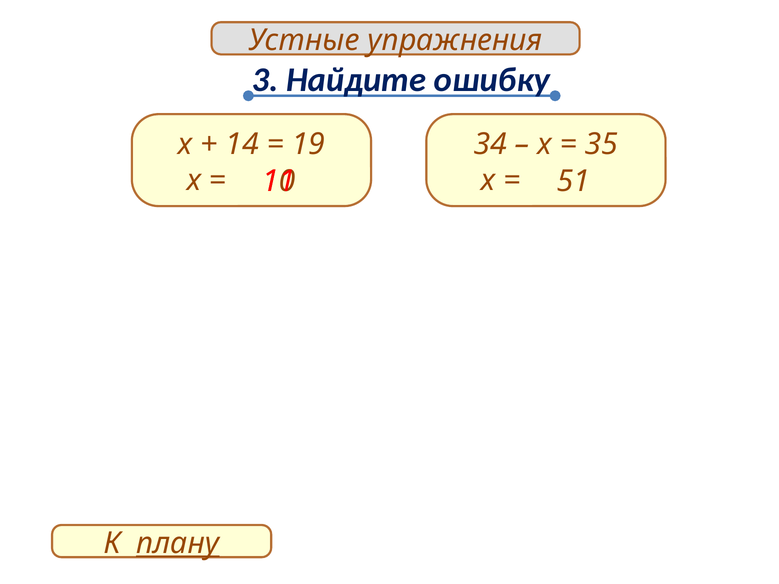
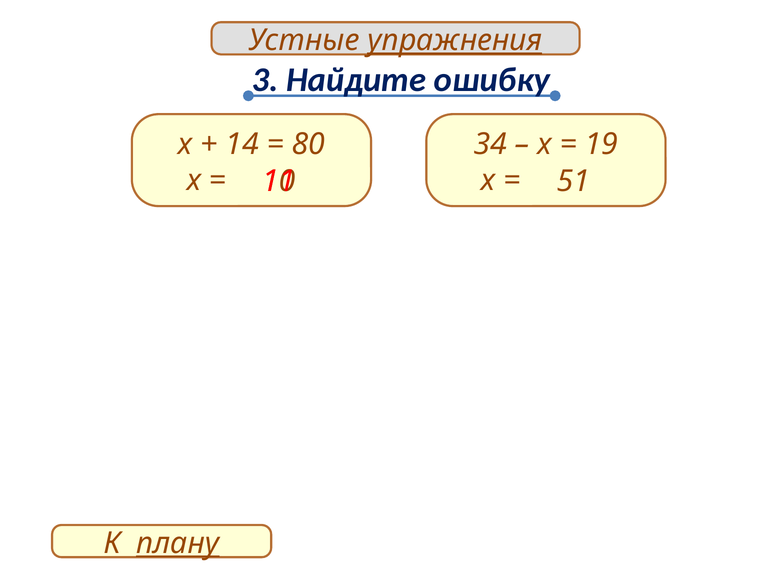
упражнения underline: none -> present (455, 40)
19: 19 -> 80 (308, 144)
35: 35 -> 19 (601, 144)
